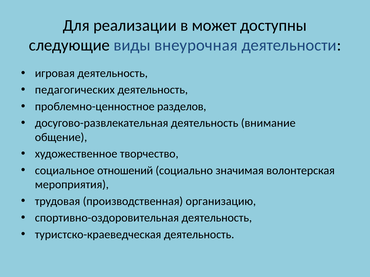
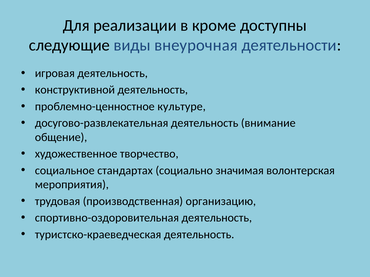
может: может -> кроме (214, 26)
педагогических: педагогических -> конструктивной (75, 90)
разделов: разделов -> культуре (182, 107)
отношений: отношений -> стандартах (125, 171)
